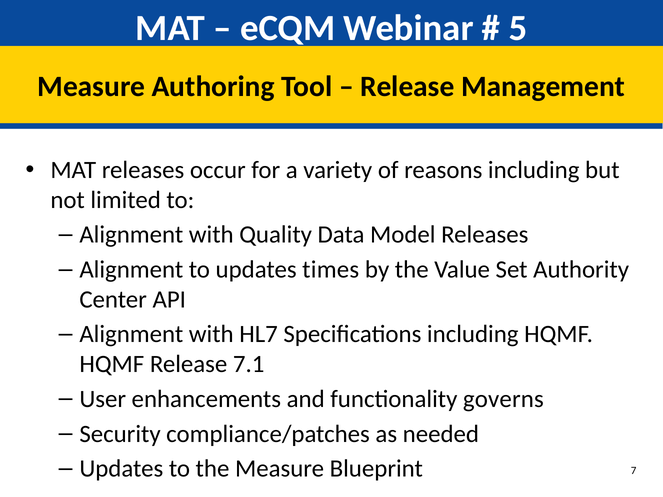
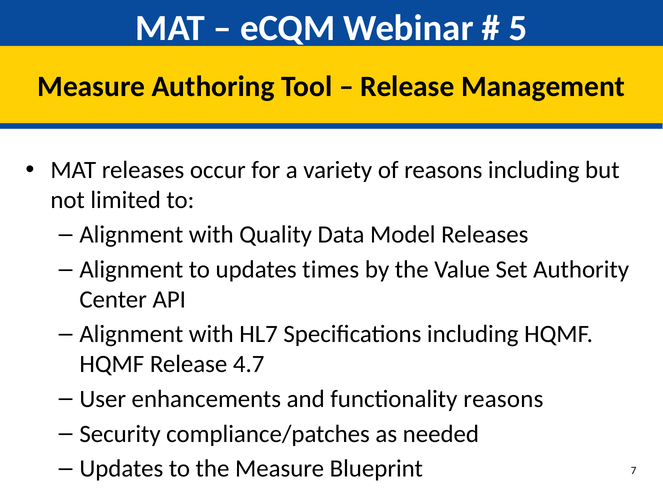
7.1: 7.1 -> 4.7 (249, 364)
functionality governs: governs -> reasons (503, 399)
